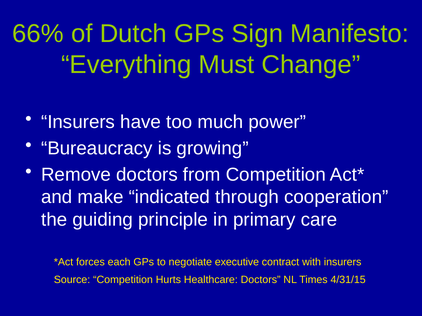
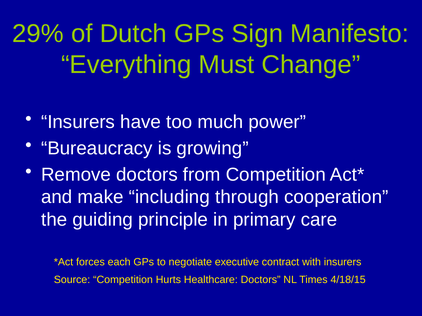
66%: 66% -> 29% (38, 34)
indicated: indicated -> including (169, 197)
4/31/15: 4/31/15 -> 4/18/15 (348, 280)
